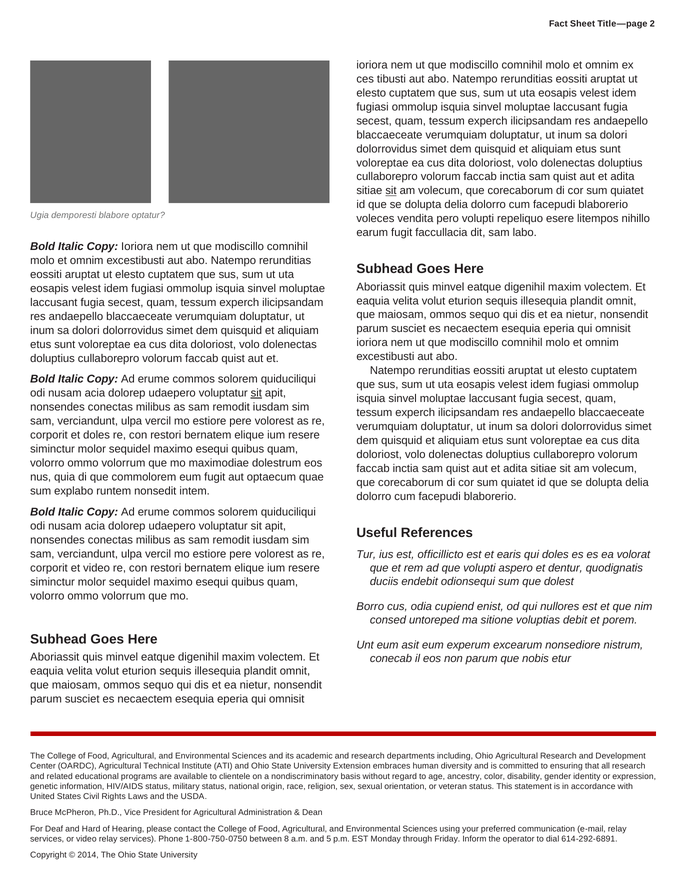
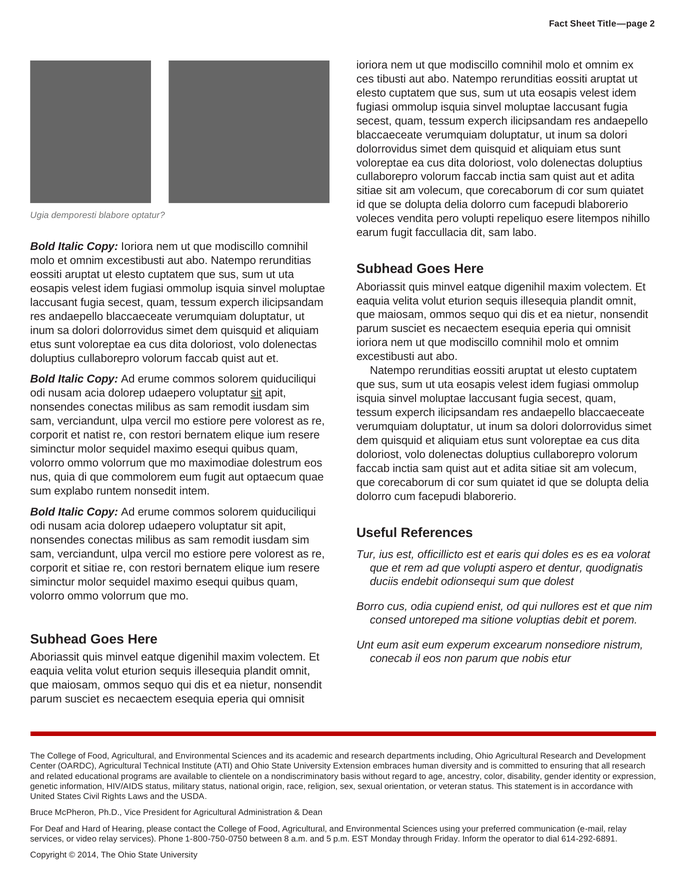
sit underline: present -> none (391, 191)
et doles: doles -> natist (97, 435)
et video: video -> sitiae (97, 568)
